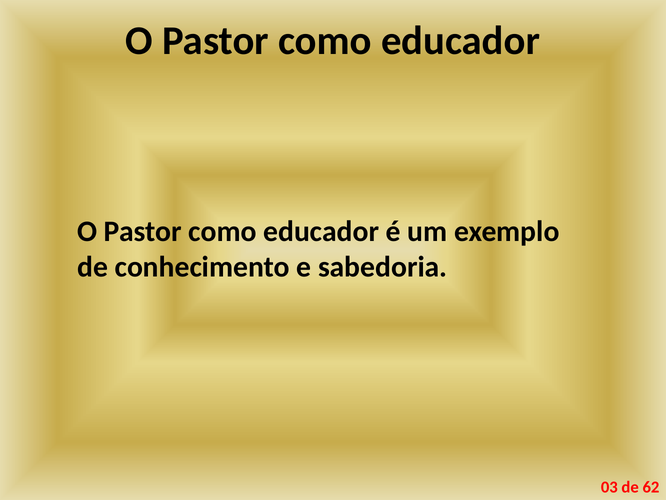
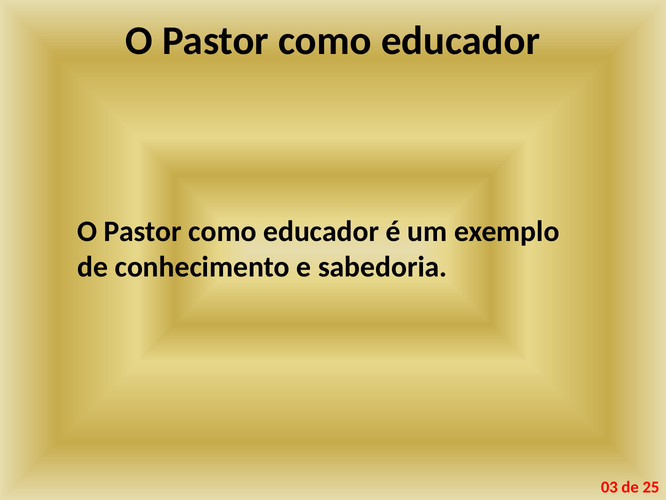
62: 62 -> 25 (651, 487)
